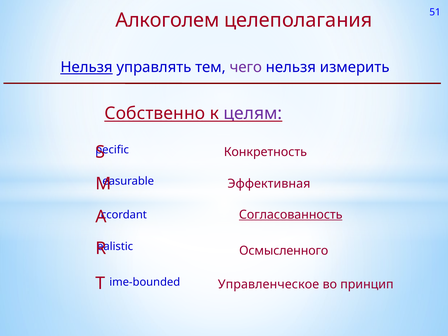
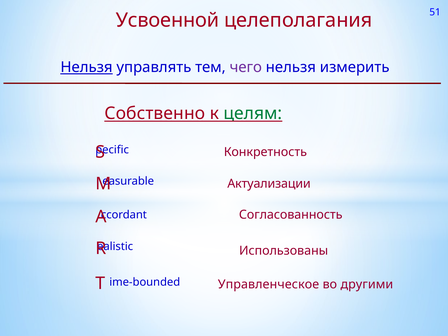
Алкоголем: Алкоголем -> Усвоенной (167, 20)
целям colour: purple -> green (253, 113)
Эффективная: Эффективная -> Актуализации (269, 184)
Согласованность underline: present -> none (291, 215)
Осмысленного: Осмысленного -> Использованы (284, 251)
принцип: принцип -> другими (367, 284)
